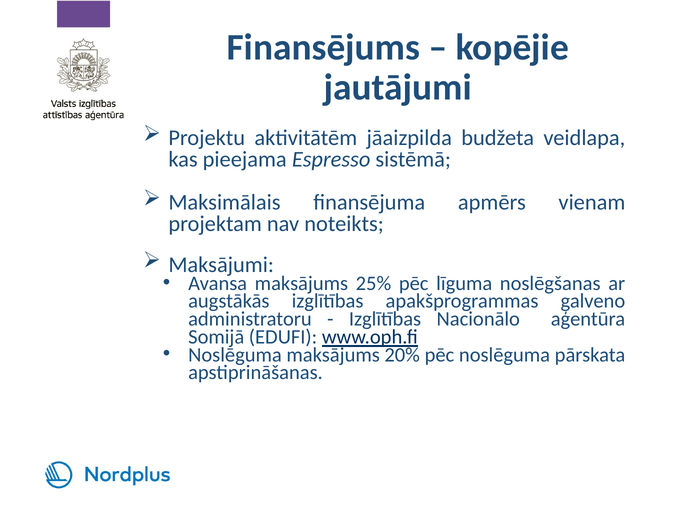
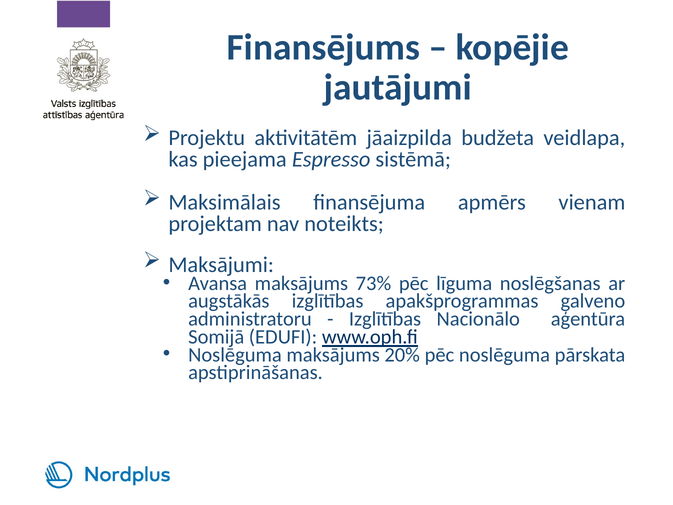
25%: 25% -> 73% (373, 283)
